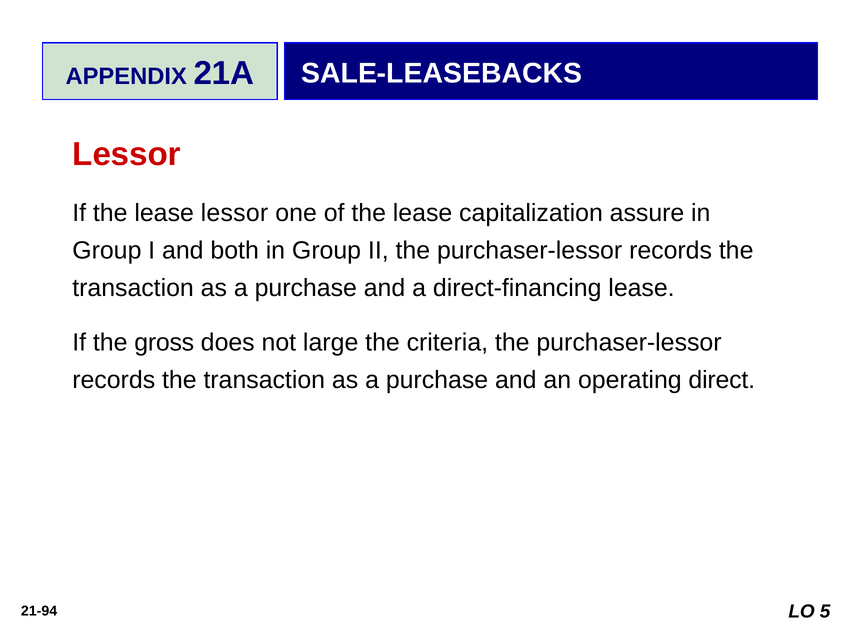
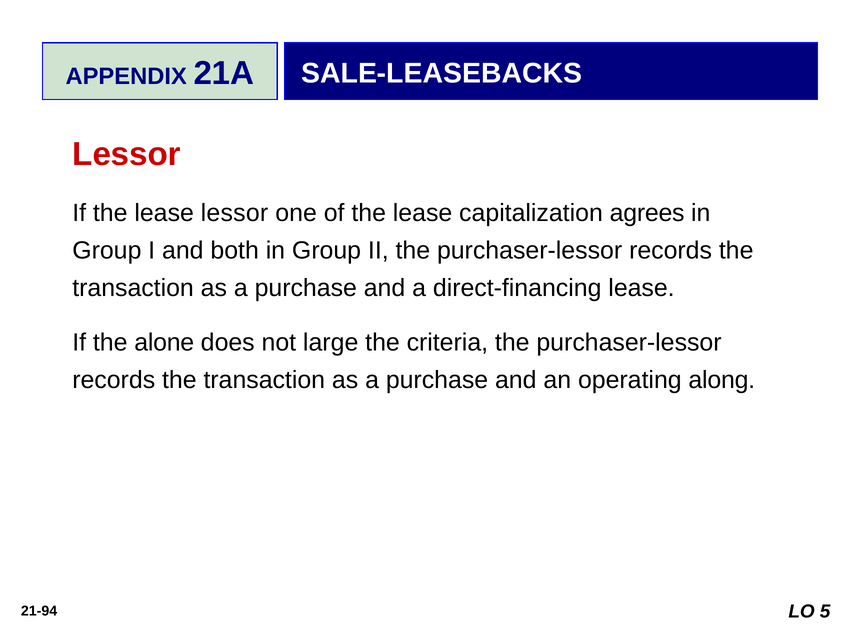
assure: assure -> agrees (647, 213)
gross: gross -> alone (164, 342)
direct: direct -> along (722, 380)
